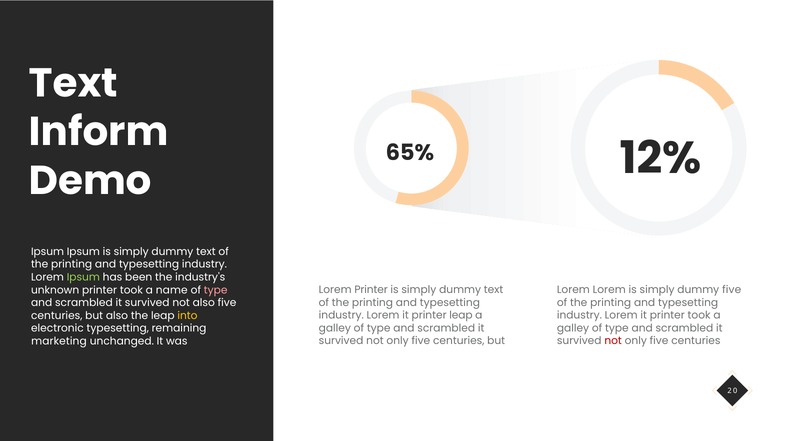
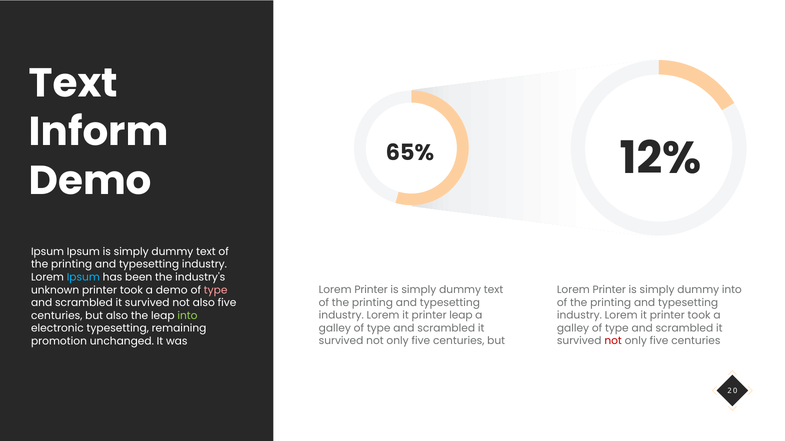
Ipsum colour: light green -> light blue (83, 278)
Lorem: Lorem -> Printer (609, 290)
dummy five: five -> into (732, 290)
a name: name -> demo (172, 290)
into colour: yellow -> light green (187, 316)
marketing: marketing -> promotion (59, 342)
